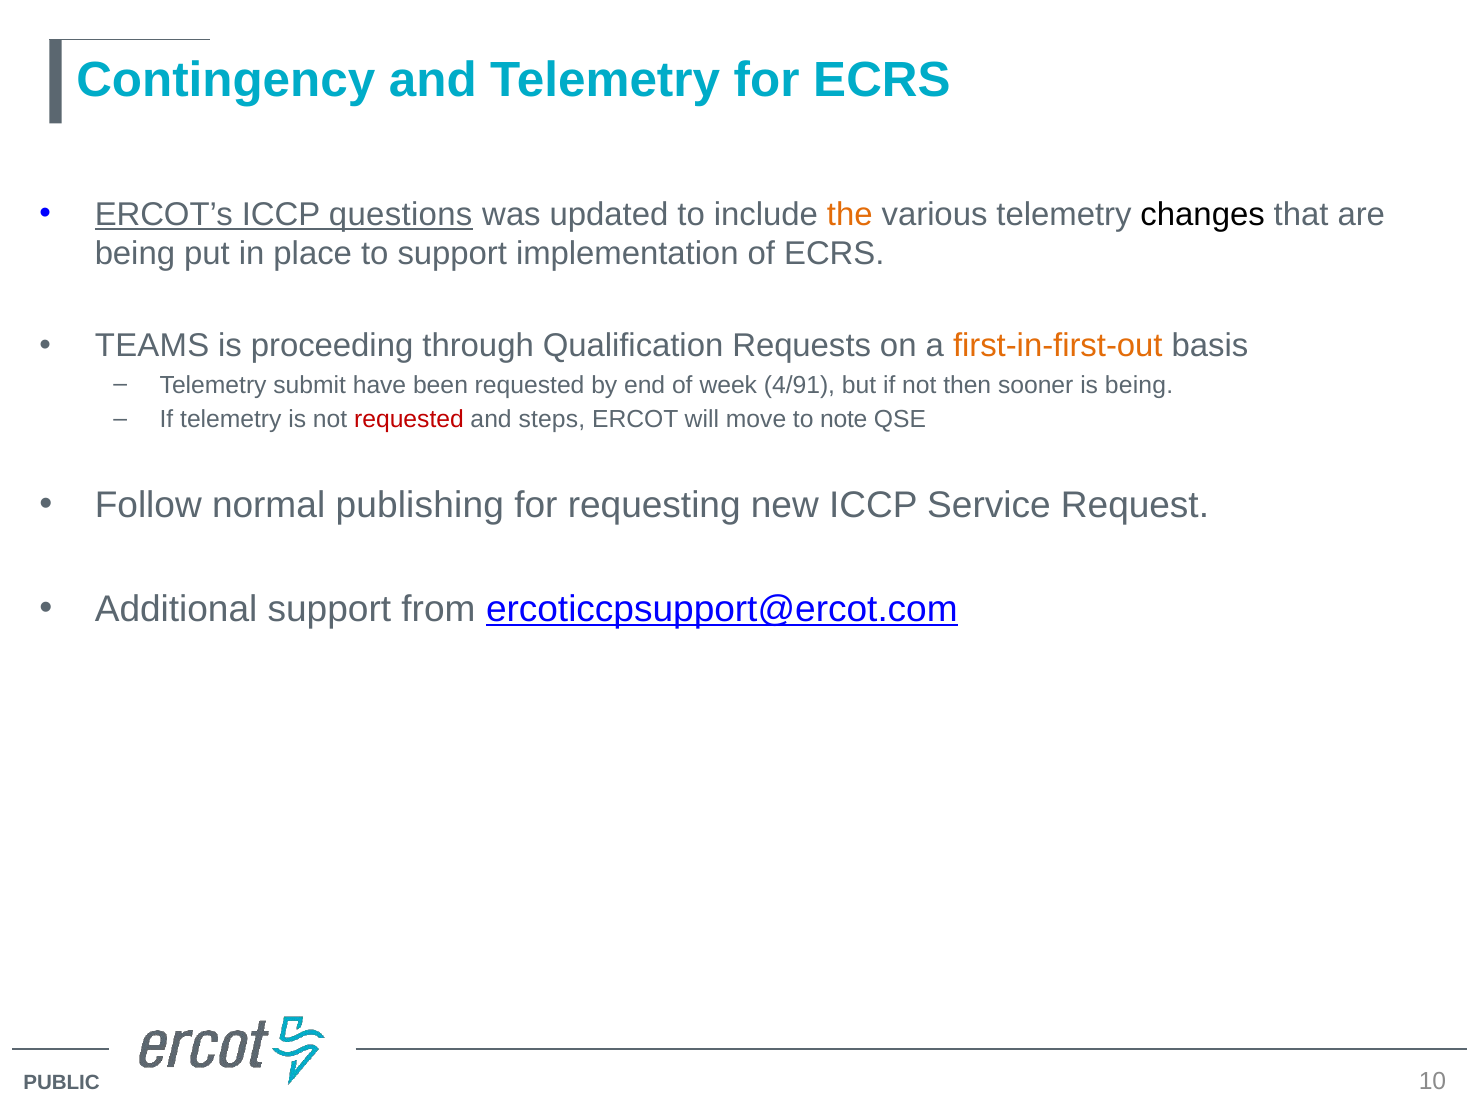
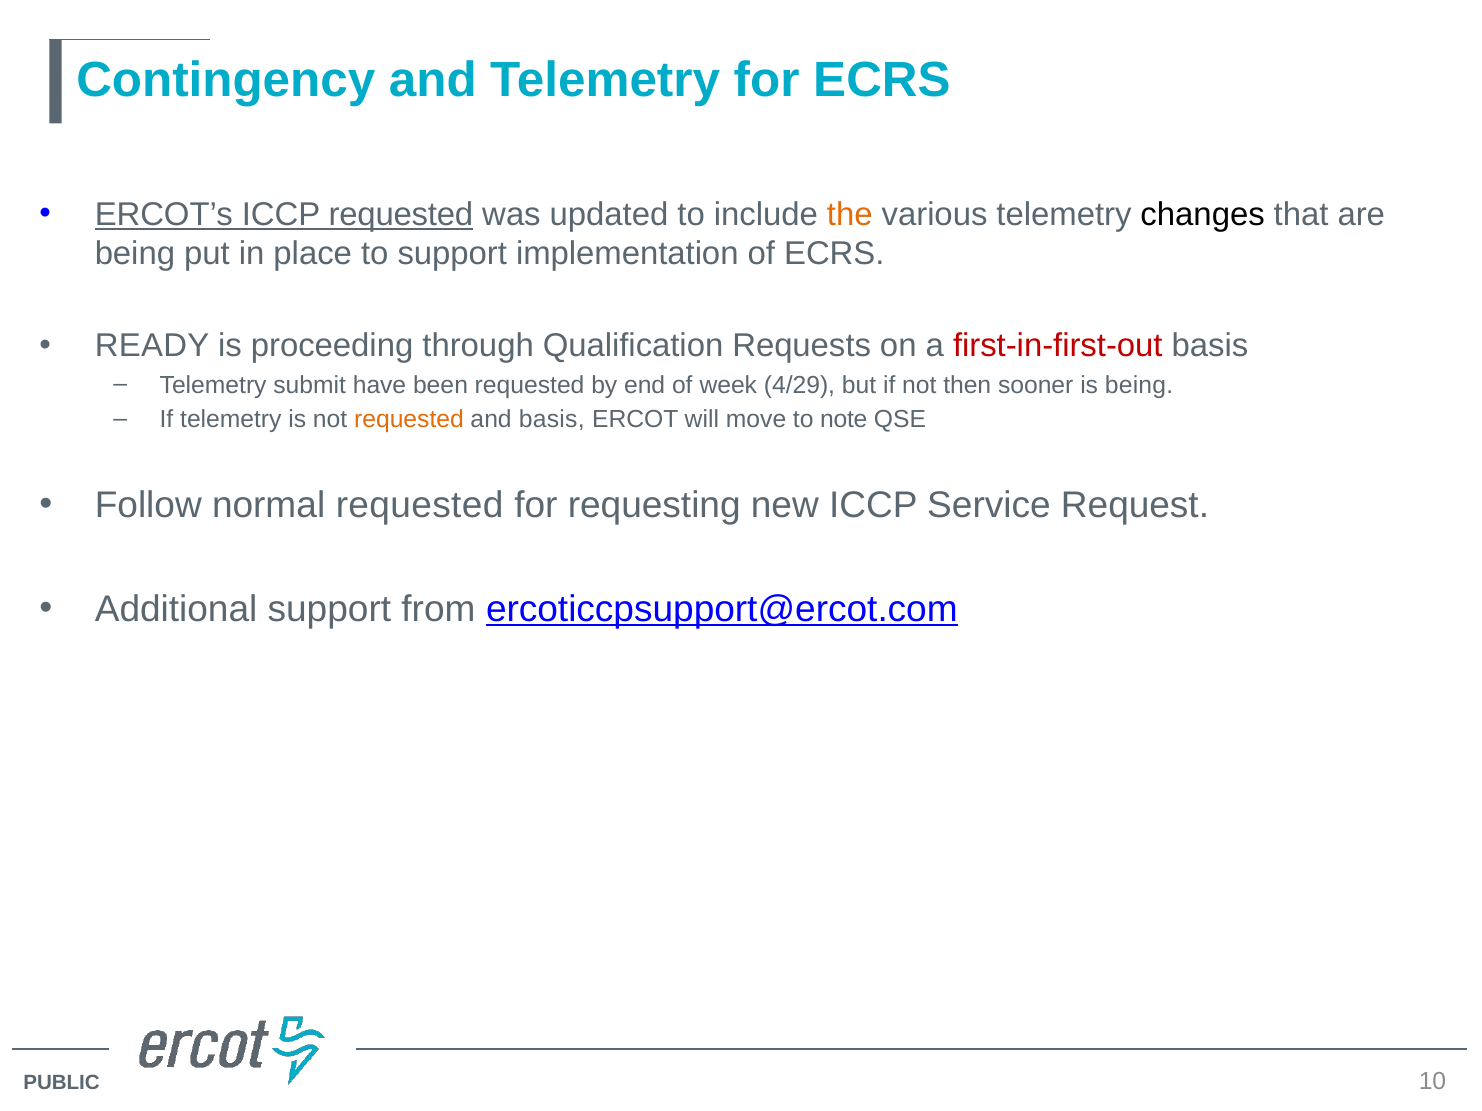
ICCP questions: questions -> requested (401, 215)
TEAMS: TEAMS -> READY (152, 346)
first-in-first-out colour: orange -> red (1058, 346)
4/91: 4/91 -> 4/29 (799, 385)
requested colour: red -> orange (409, 420)
and steps: steps -> basis (552, 420)
normal publishing: publishing -> requested (420, 506)
